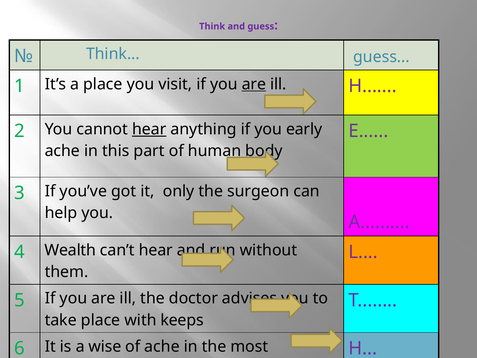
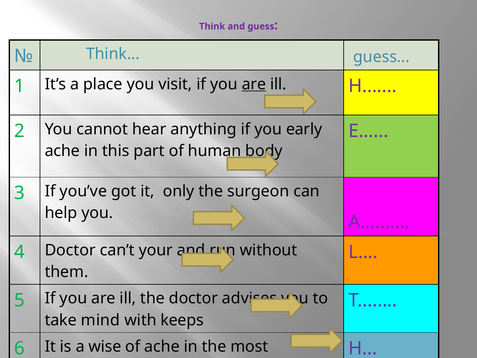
hear underline: present -> none (149, 129)
4 Wealth: Wealth -> Doctor (70, 250)
can’t hear: hear -> your (156, 250)
take place: place -> mind (101, 320)
